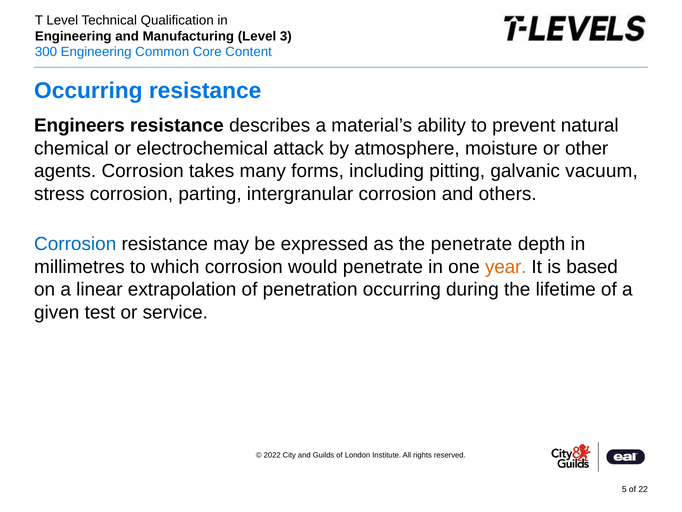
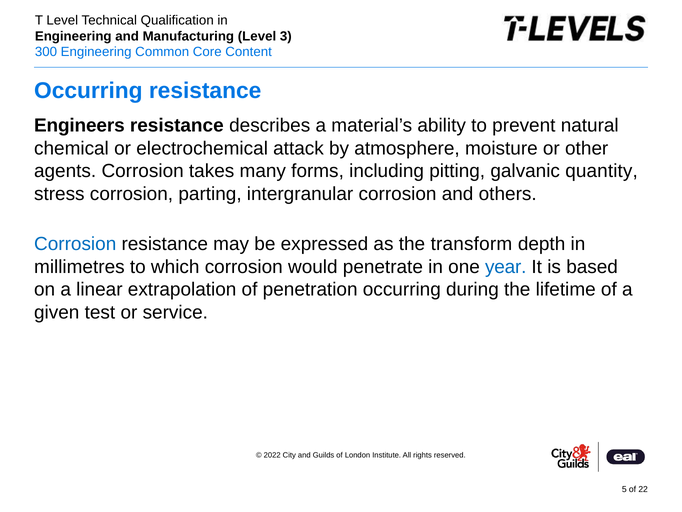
vacuum: vacuum -> quantity (602, 171)
the penetrate: penetrate -> transform (471, 244)
year colour: orange -> blue (506, 267)
